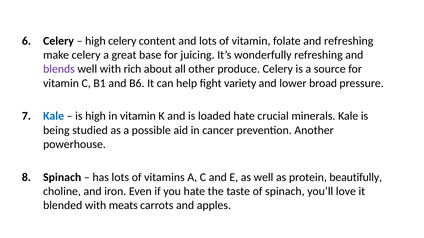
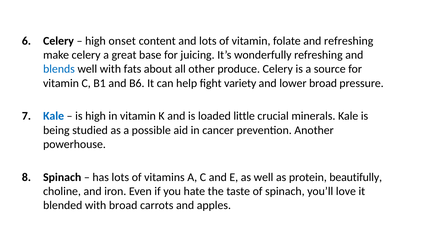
high celery: celery -> onset (122, 41)
blends colour: purple -> blue (59, 69)
rich: rich -> fats (133, 69)
loaded hate: hate -> little (244, 116)
with meats: meats -> broad (123, 206)
